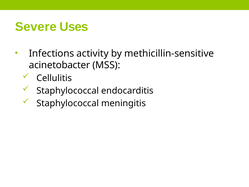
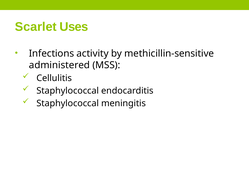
Severe: Severe -> Scarlet (36, 27)
acinetobacter: acinetobacter -> administered (59, 65)
